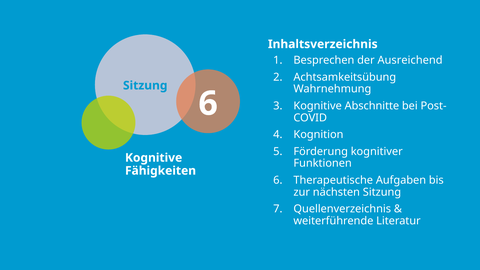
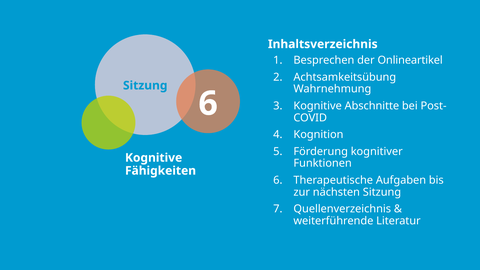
Ausreichend: Ausreichend -> Onlineartikel (410, 60)
